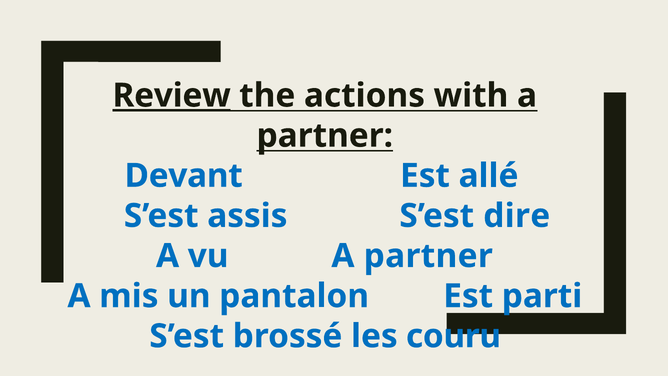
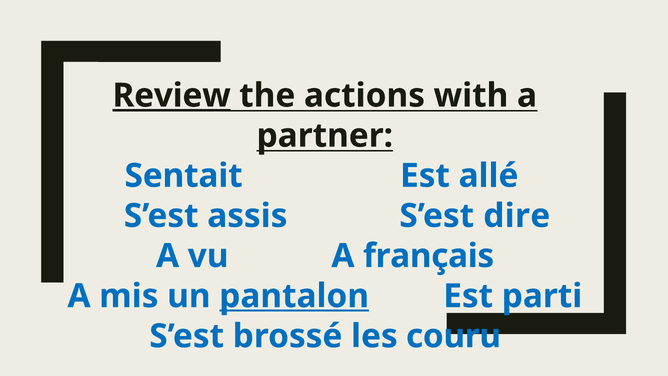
Devant: Devant -> Sentait (184, 176)
vu A partner: partner -> français (429, 256)
pantalon underline: none -> present (294, 296)
